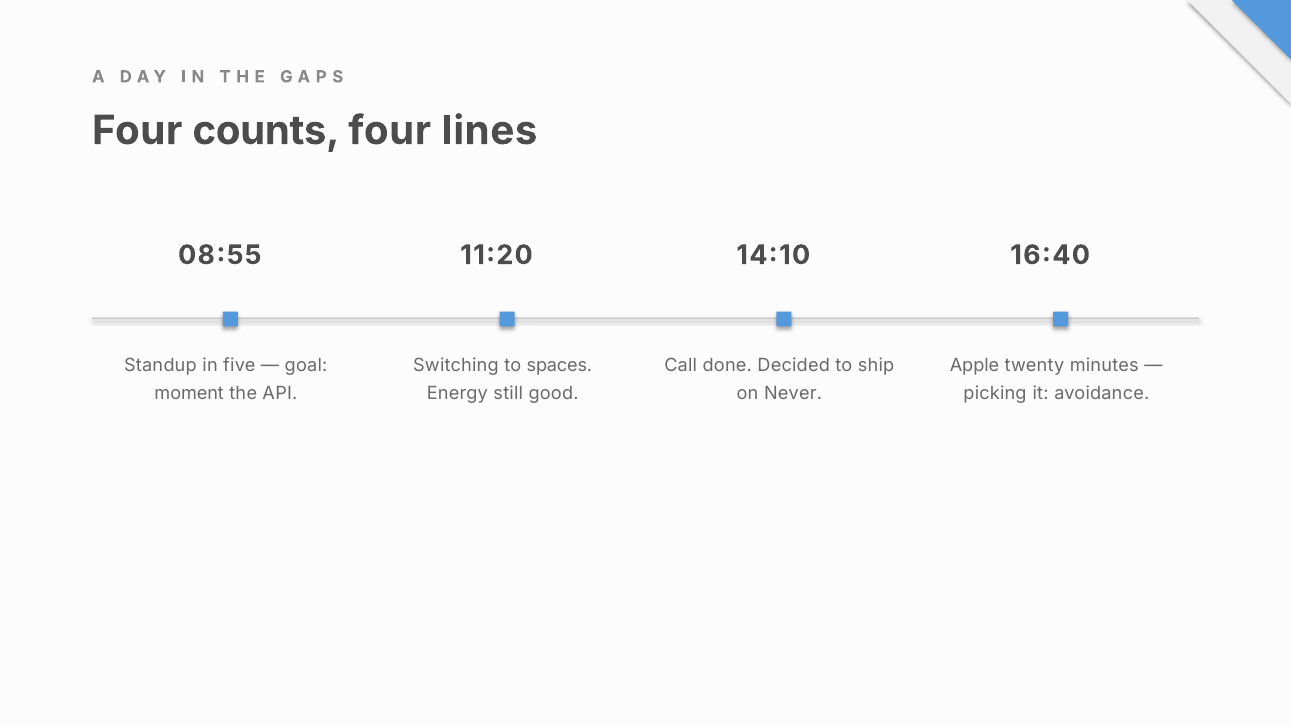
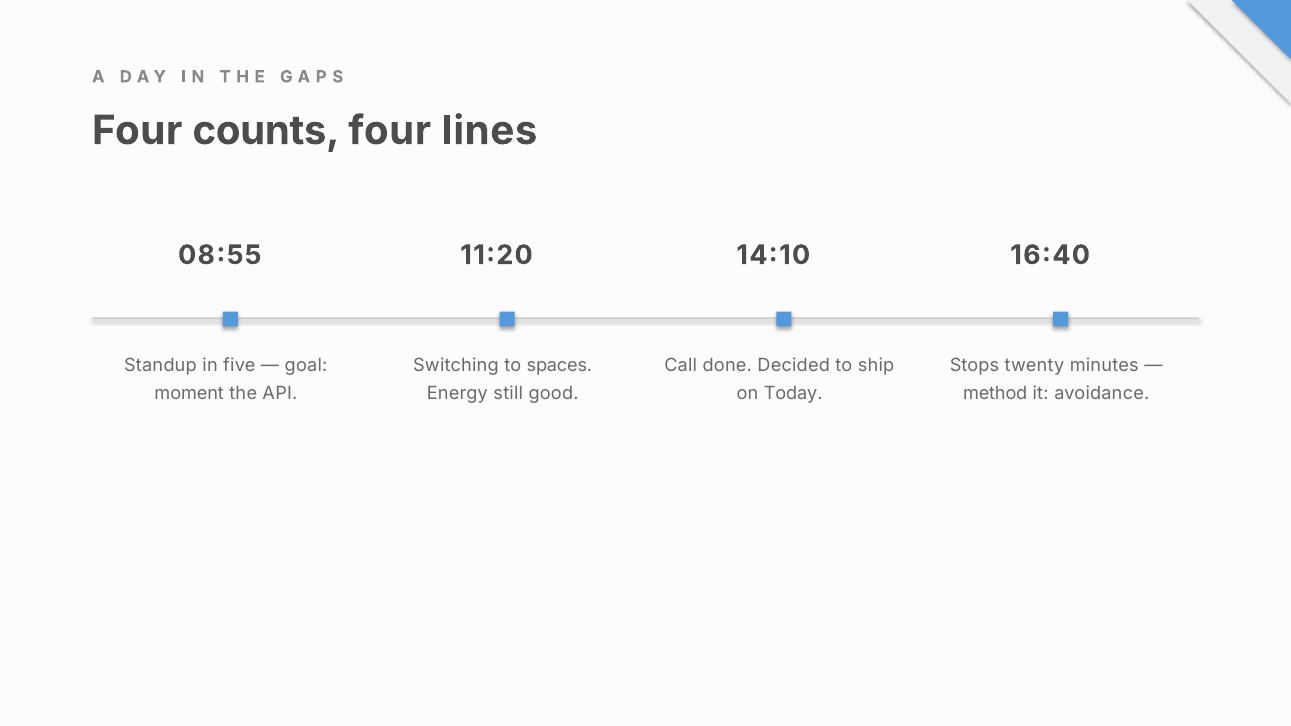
Apple: Apple -> Stops (974, 365)
Never: Never -> Today (793, 393)
picking: picking -> method (995, 393)
